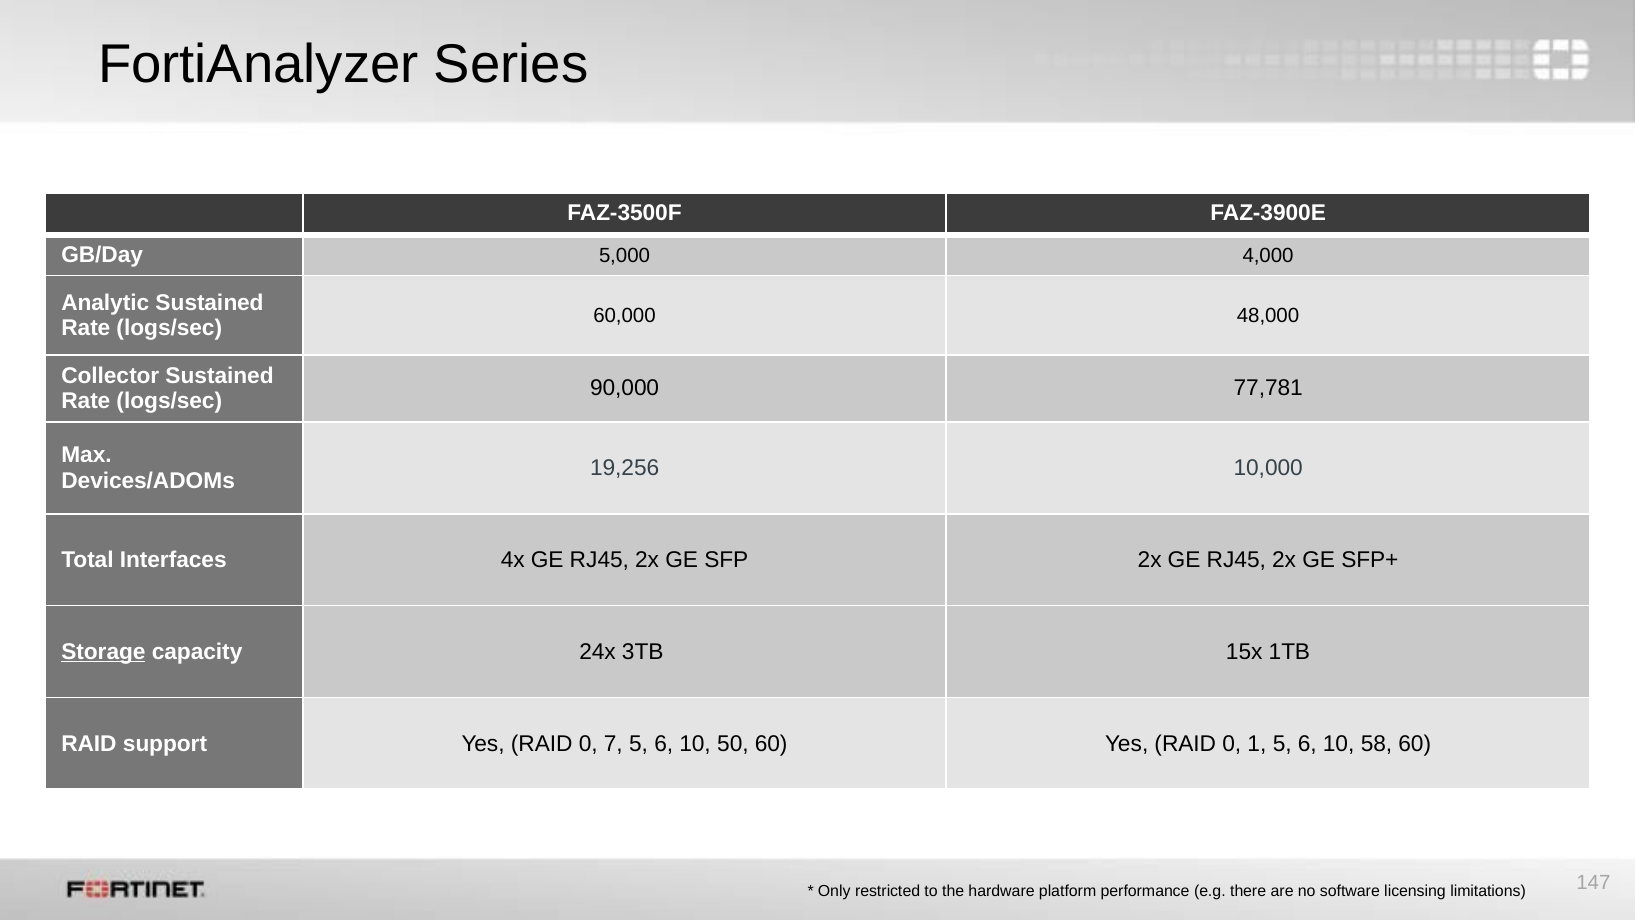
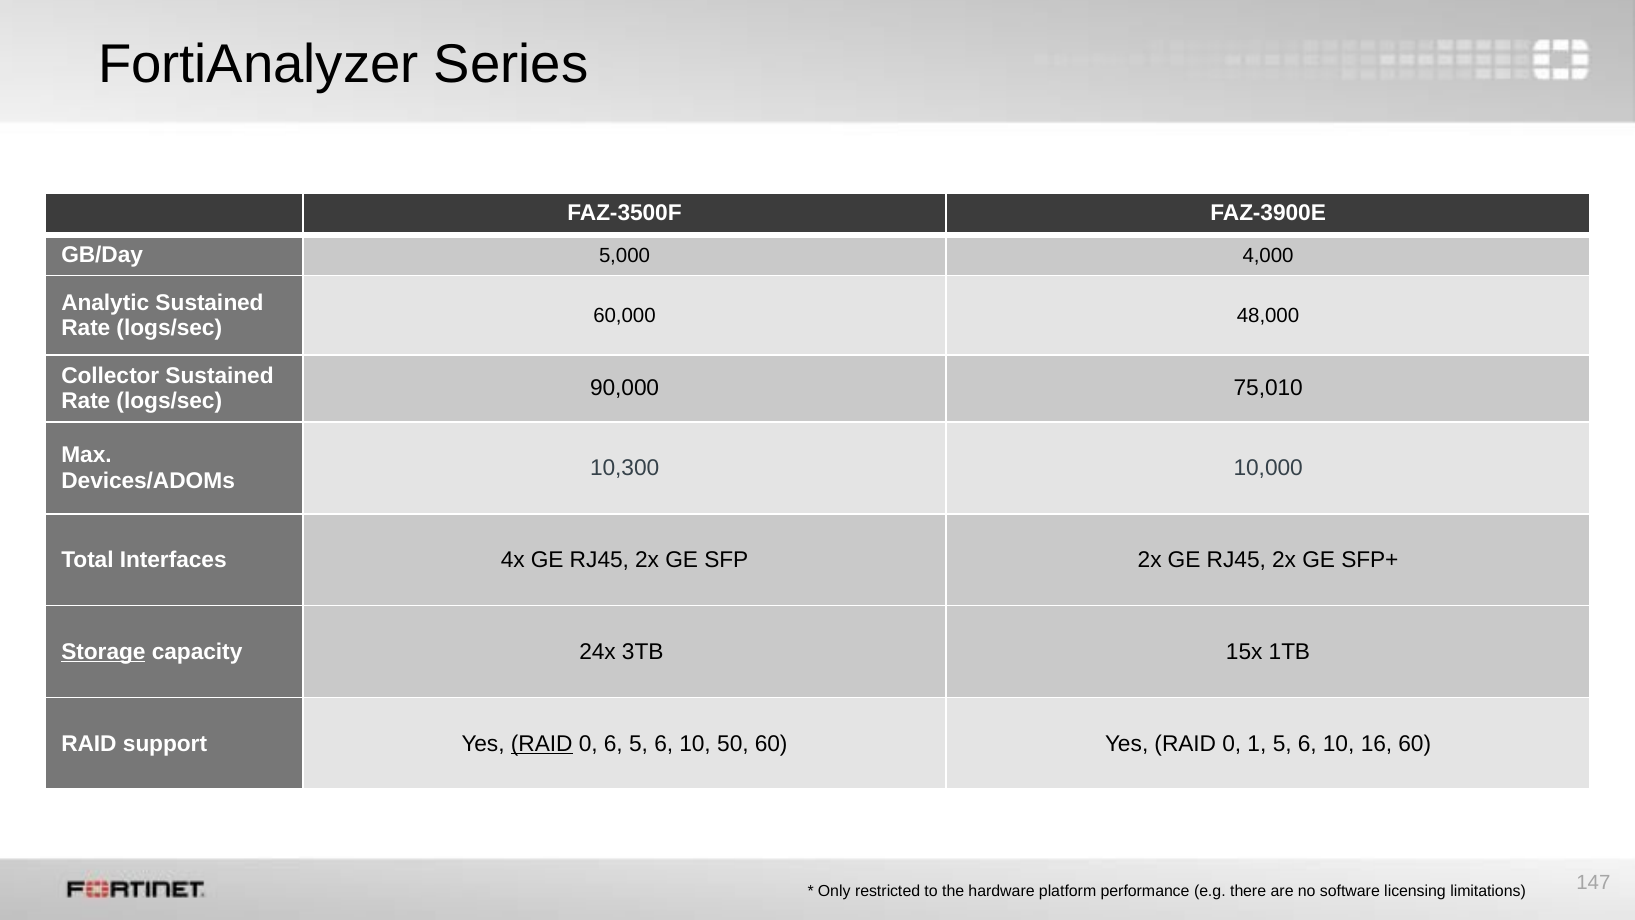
77,781: 77,781 -> 75,010 (1268, 388)
19,256: 19,256 -> 10,300 (625, 468)
RAID underline: none -> present (542, 744)
0 7: 7 -> 6 (613, 744)
58: 58 -> 16 (1377, 744)
